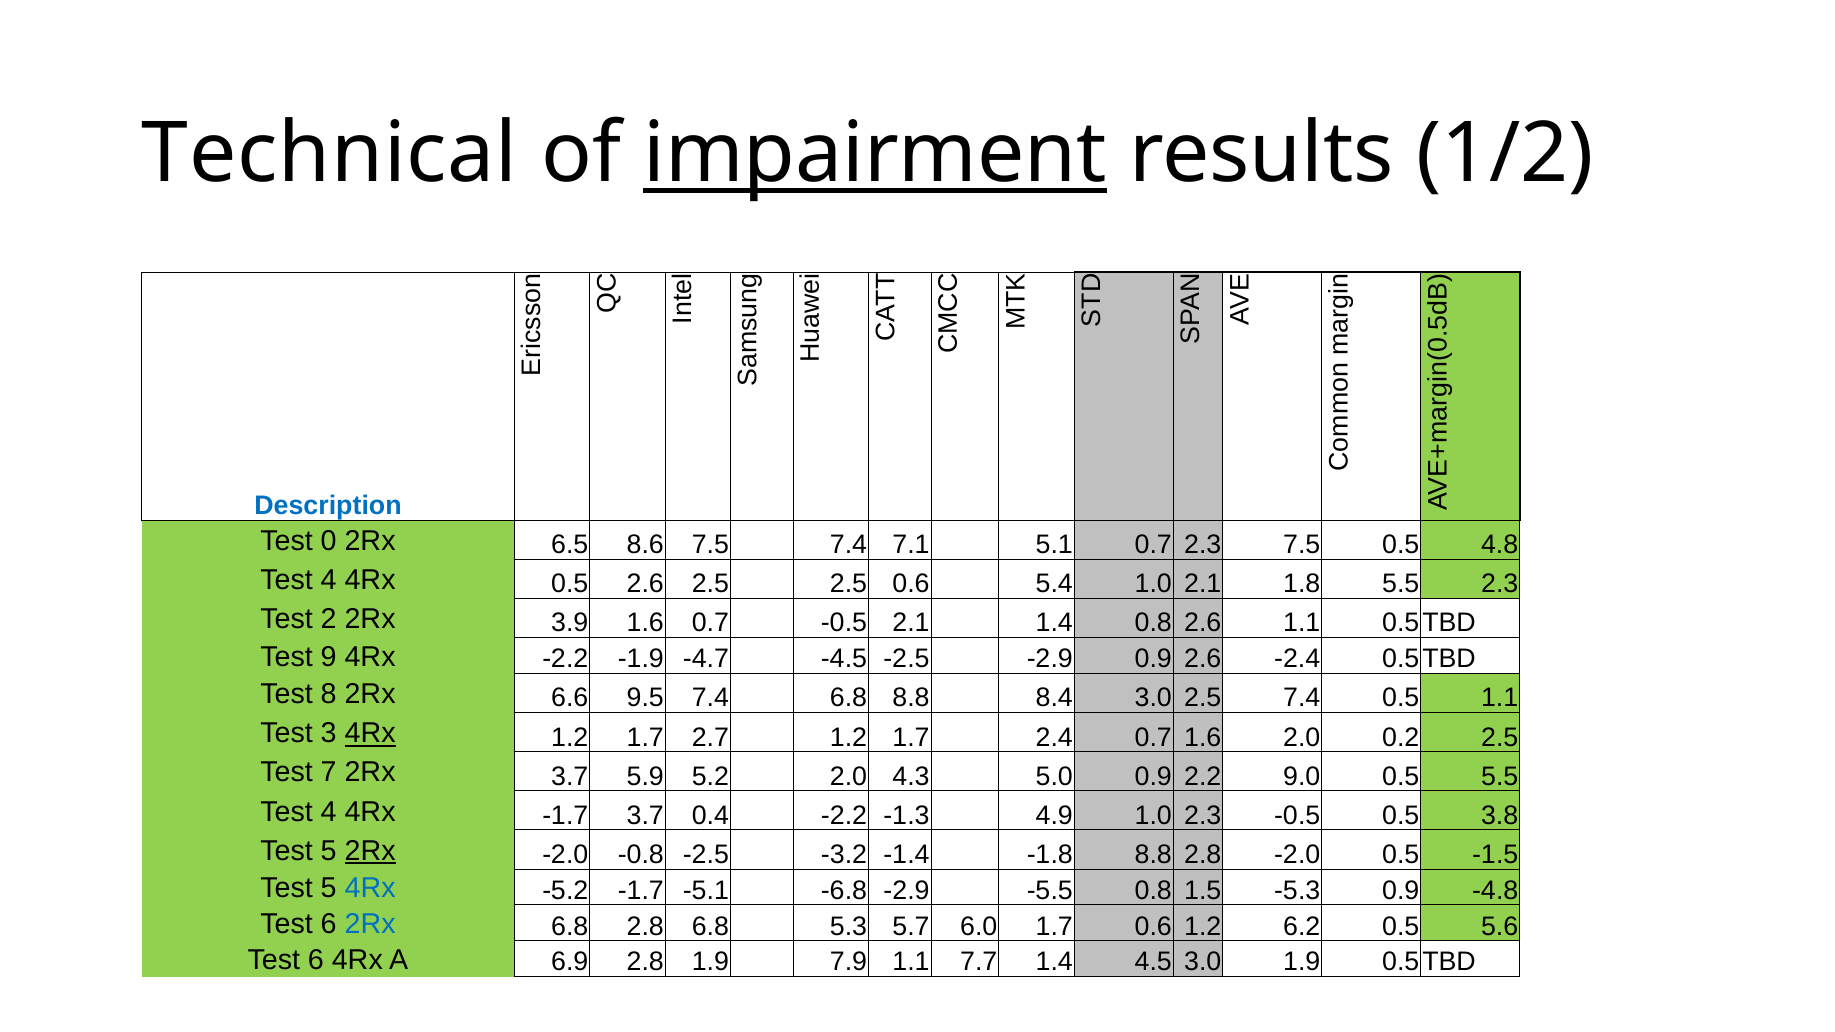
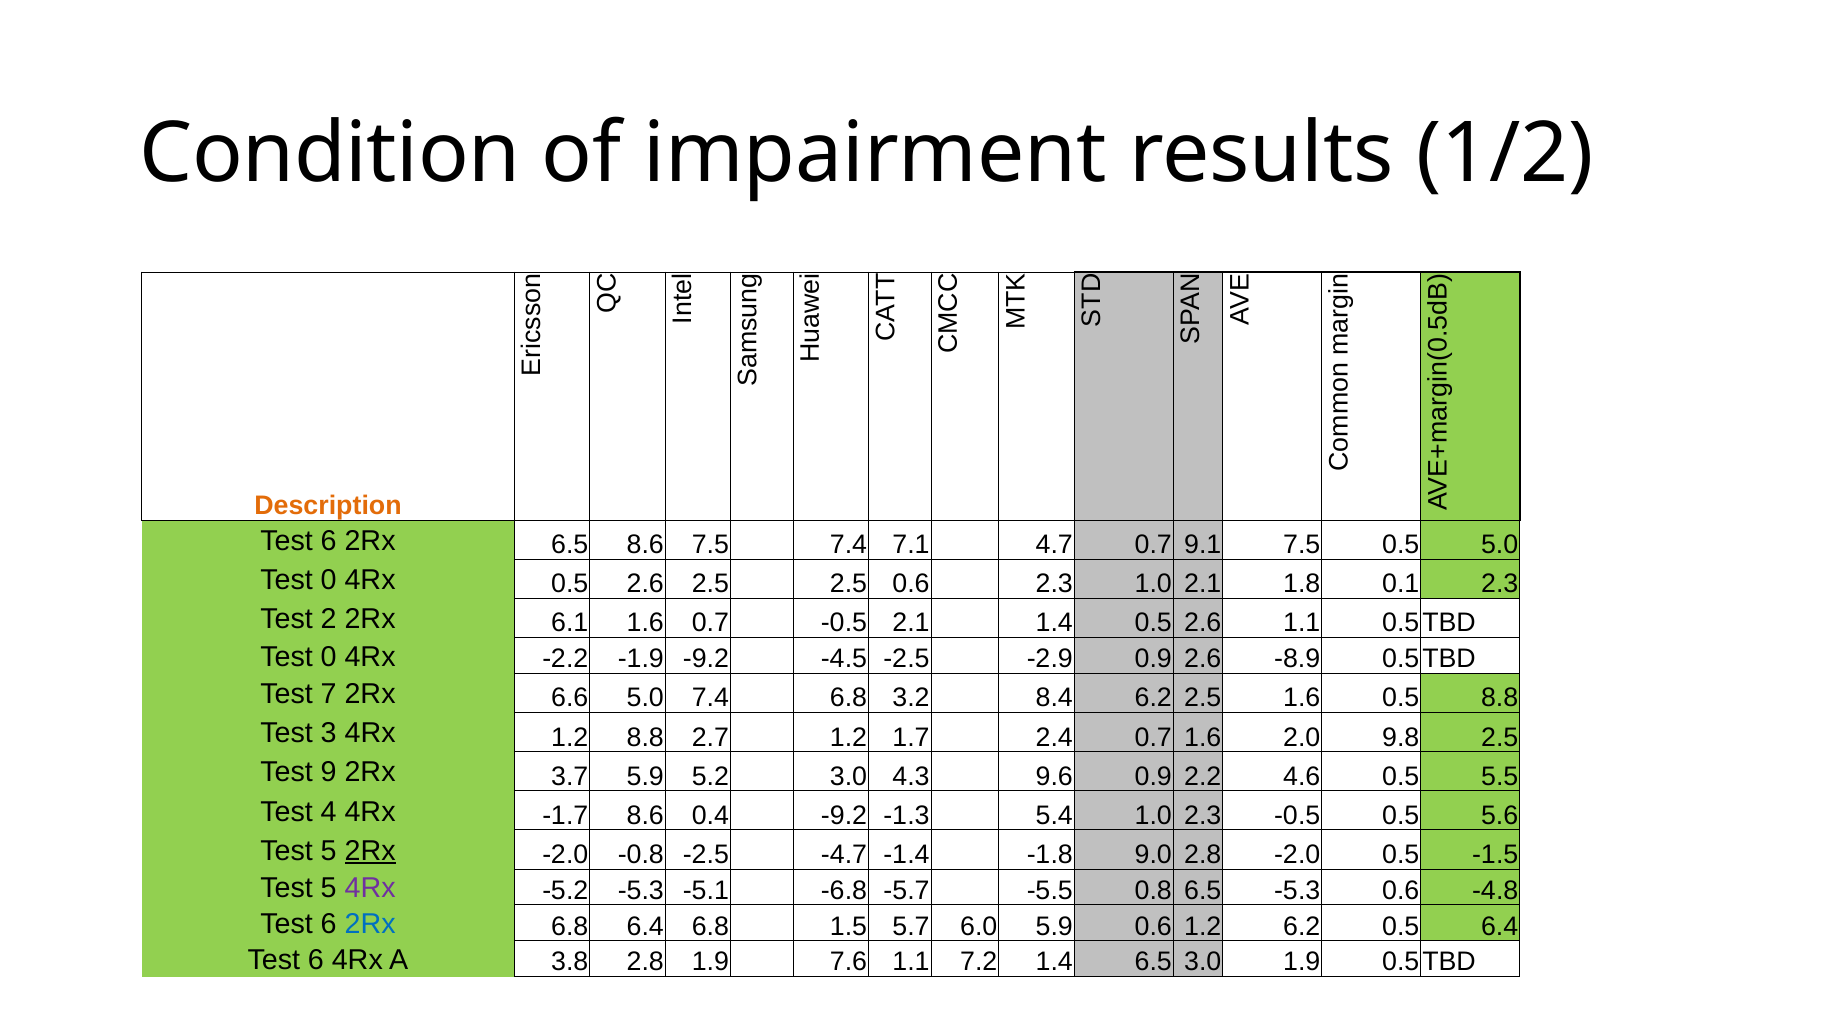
Technical: Technical -> Condition (330, 154)
impairment underline: present -> none (875, 154)
Description colour: blue -> orange (328, 506)
0: 0 -> 6 (329, 541)
5.1: 5.1 -> 4.7 (1054, 545)
0.7 2.3: 2.3 -> 9.1 (1203, 545)
0.5 4.8: 4.8 -> 5.0 (1500, 545)
4: 4 -> 0 (329, 580)
0.6 5.4: 5.4 -> 2.3 (1054, 584)
1.8 5.5: 5.5 -> 0.1 (1401, 584)
3.9: 3.9 -> 6.1 (570, 623)
1.4 0.8: 0.8 -> 0.5 (1153, 623)
9: 9 -> 0 (329, 657)
-1.9 -4.7: -4.7 -> -9.2 (706, 659)
-2.4: -2.4 -> -8.9 (1297, 659)
8: 8 -> 7 (329, 695)
6.6 9.5: 9.5 -> 5.0 (645, 698)
6.8 8.8: 8.8 -> 3.2 (911, 698)
8.4 3.0: 3.0 -> 6.2 (1153, 698)
2.5 7.4: 7.4 -> 1.6 (1302, 698)
0.5 1.1: 1.1 -> 8.8 (1500, 698)
4Rx underline: present -> none (370, 734)
1.7: 1.7 -> 8.8 (645, 737)
0.2: 0.2 -> 9.8 (1401, 737)
7: 7 -> 9 (329, 773)
5.2 2.0: 2.0 -> 3.0 (848, 776)
5.0: 5.0 -> 9.6 (1054, 776)
9.0: 9.0 -> 4.6 (1302, 776)
-1.7 3.7: 3.7 -> 8.6 (645, 815)
0.4 -2.2: -2.2 -> -9.2 (844, 815)
4.9: 4.9 -> 5.4 (1054, 815)
3.8: 3.8 -> 5.6 (1500, 815)
-3.2: -3.2 -> -4.7 (844, 855)
-1.8 8.8: 8.8 -> 9.0 (1153, 855)
4Rx colour: blue -> purple (370, 888)
-5.2 -1.7: -1.7 -> -5.3 (641, 890)
-6.8 -2.9: -2.9 -> -5.7 (907, 890)
0.8 1.5: 1.5 -> 6.5 (1203, 890)
-5.3 0.9: 0.9 -> 0.6 (1401, 890)
6.8 2.8: 2.8 -> 6.4 (645, 926)
5.3: 5.3 -> 1.5 (848, 926)
6.0 1.7: 1.7 -> 5.9 (1054, 926)
0.5 5.6: 5.6 -> 6.4 (1500, 926)
6.9: 6.9 -> 3.8 (570, 962)
7.9: 7.9 -> 7.6 (848, 962)
7.7: 7.7 -> 7.2 (979, 962)
1.4 4.5: 4.5 -> 6.5 (1153, 962)
